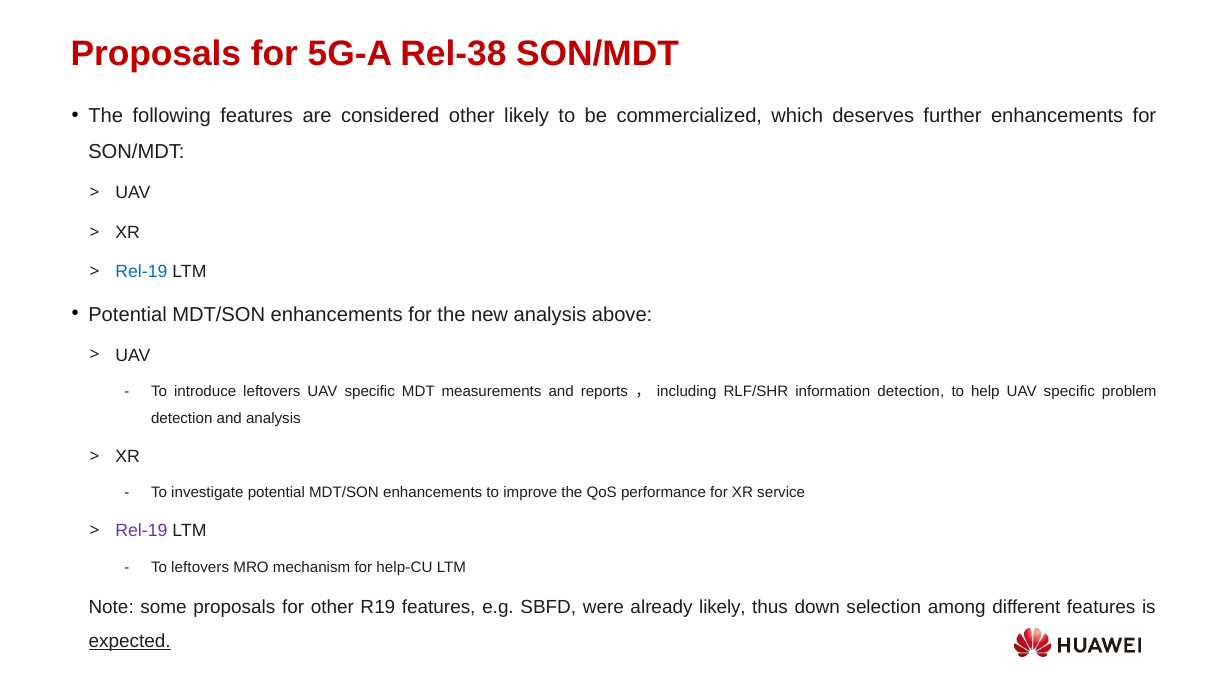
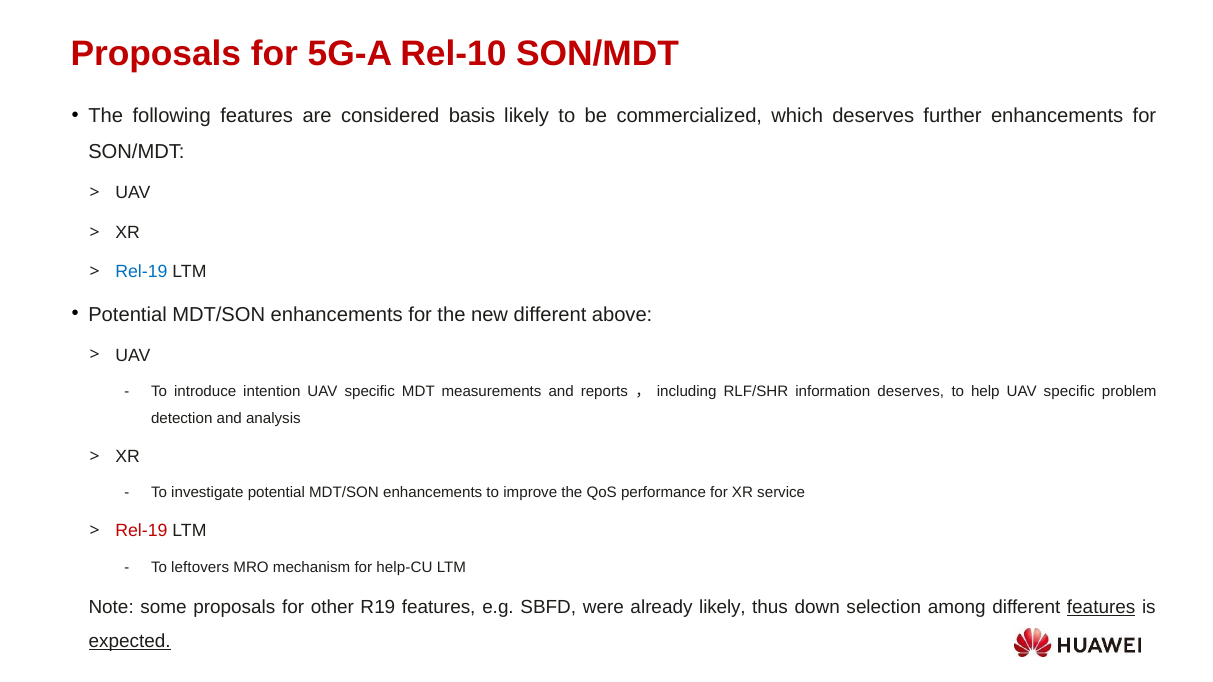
Rel-38: Rel-38 -> Rel-10 (453, 54)
considered other: other -> basis (472, 116)
new analysis: analysis -> different (550, 314)
introduce leftovers: leftovers -> intention (272, 391)
information detection: detection -> deserves (911, 391)
Rel-19 colour: purple -> red (141, 531)
features underline: none -> present (1101, 607)
